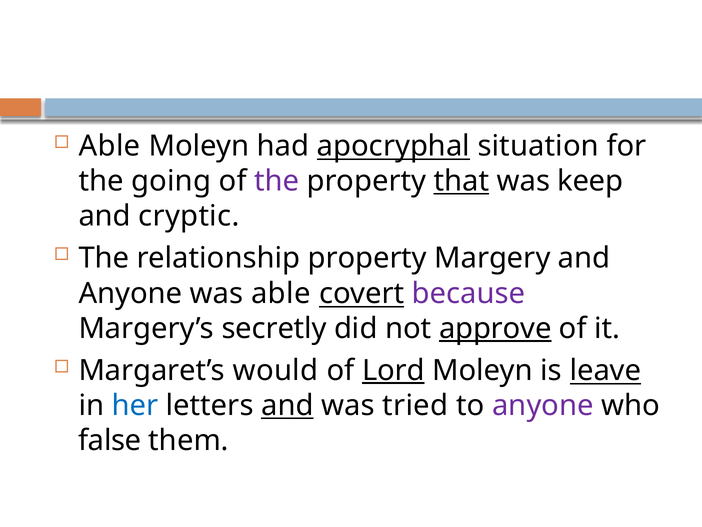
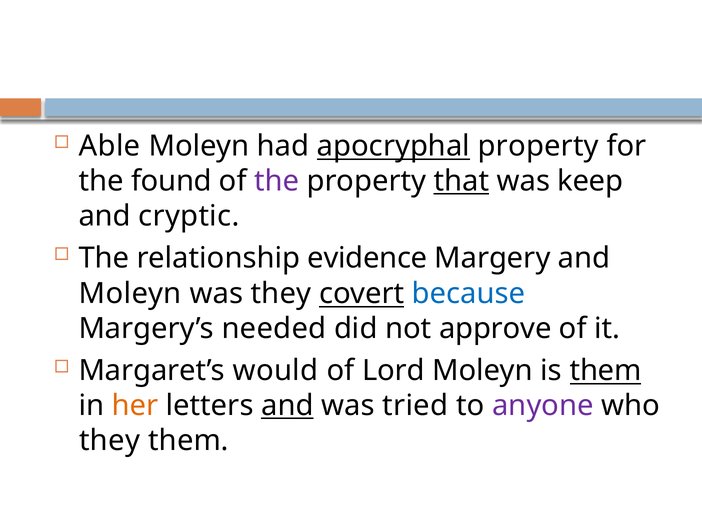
apocryphal situation: situation -> property (538, 146)
going: going -> found (171, 181)
relationship property: property -> evidence (367, 258)
Anyone: Anyone -> Moleyn (130, 293)
was able: able -> they (281, 293)
because colour: purple -> blue (468, 293)
secretly: secretly -> needed (274, 328)
approve underline: present -> none (495, 328)
Lord underline: present -> none (393, 370)
is leave: leave -> them (606, 370)
her colour: blue -> orange (135, 405)
false: false -> they (110, 440)
